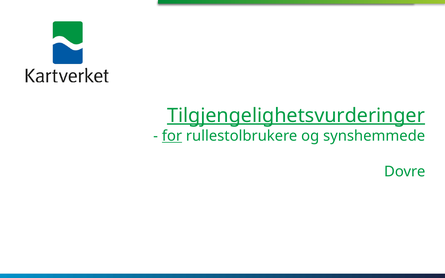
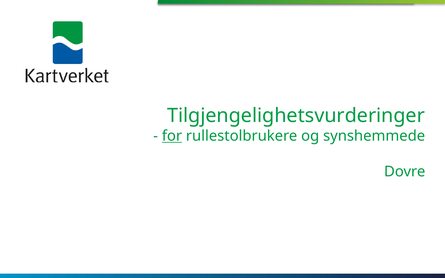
Tilgjengelighetsvurderinger underline: present -> none (296, 116)
